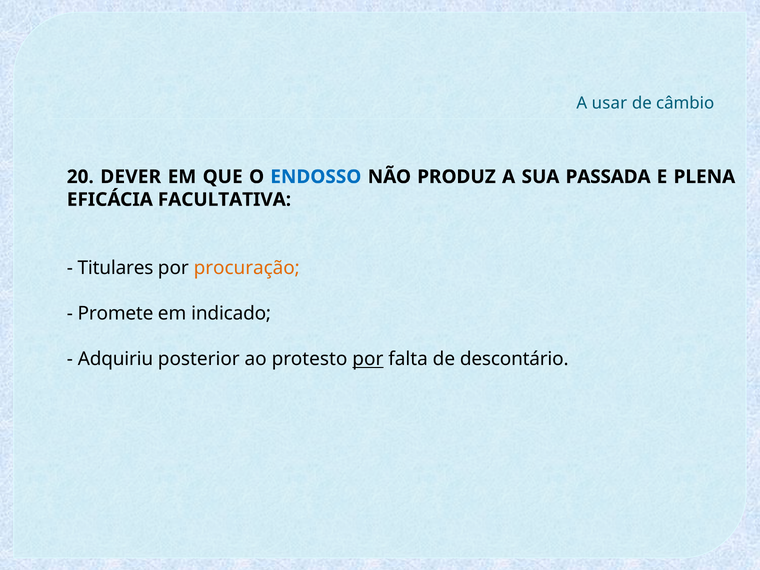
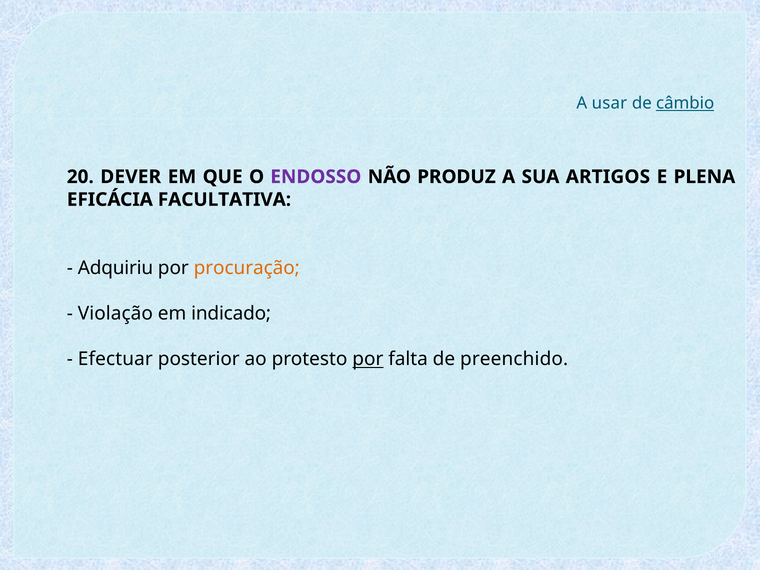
câmbio underline: none -> present (685, 103)
ENDOSSO colour: blue -> purple (316, 177)
PASSADA: PASSADA -> ARTIGOS (608, 177)
Titulares: Titulares -> Adquiriu (115, 268)
Promete: Promete -> Violação (115, 314)
Adquiriu: Adquiriu -> Efectuar (115, 359)
descontário: descontário -> preenchido (514, 359)
